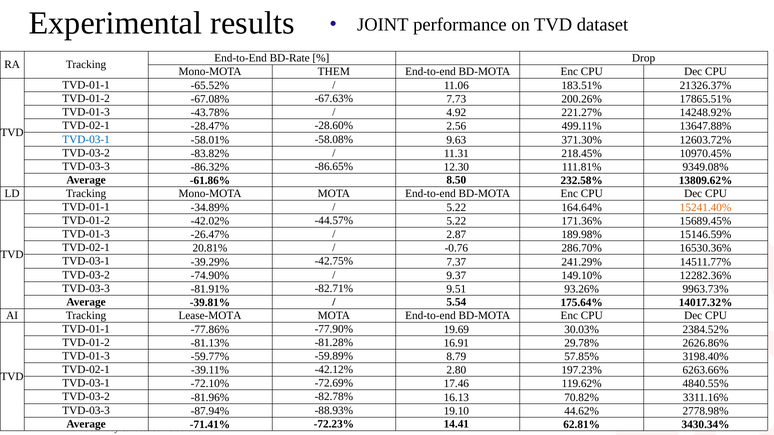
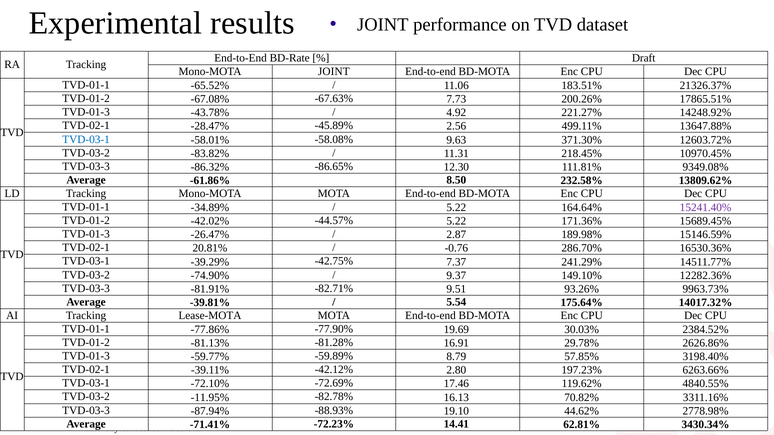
Drop: Drop -> Draft (644, 58)
Mono-MOTA THEM: THEM -> JOINT (334, 72)
-28.60%: -28.60% -> -45.89% (334, 126)
15241.40% colour: orange -> purple (706, 208)
-81.96%: -81.96% -> -11.95% (210, 398)
